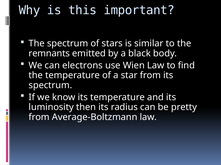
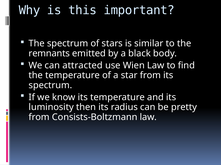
electrons: electrons -> attracted (82, 66)
Average-Boltzmann: Average-Boltzmann -> Consists-Boltzmann (95, 118)
